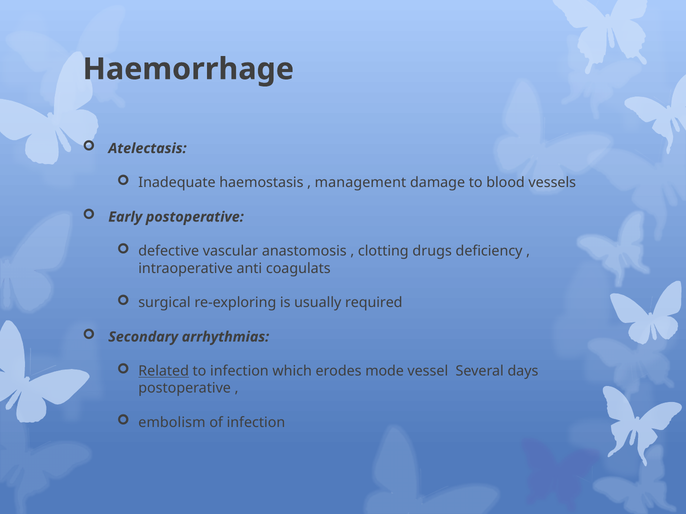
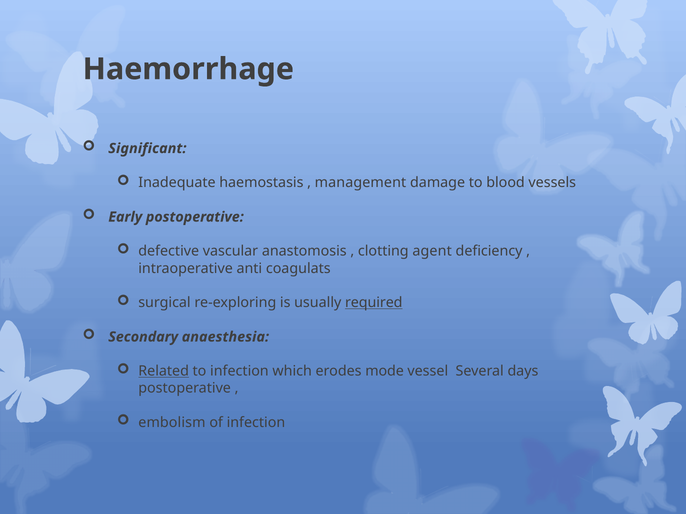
Atelectasis: Atelectasis -> Significant (147, 149)
drugs: drugs -> agent (432, 251)
required underline: none -> present (374, 303)
arrhythmias: arrhythmias -> anaesthesia (225, 337)
